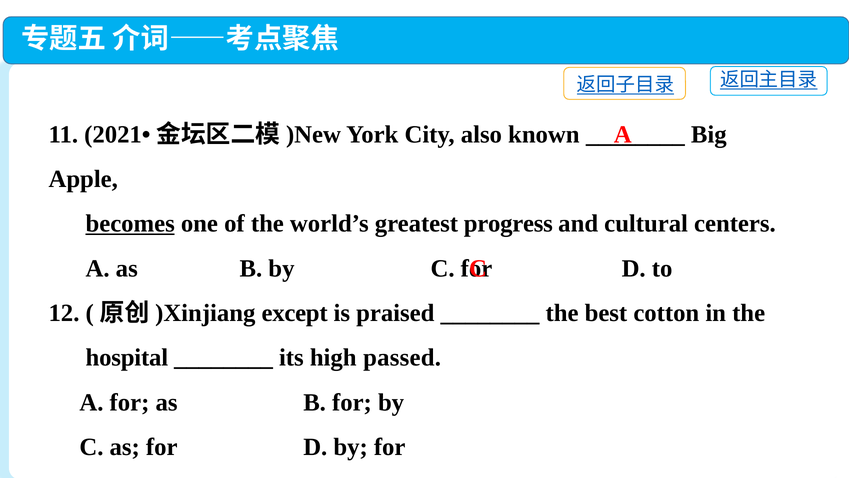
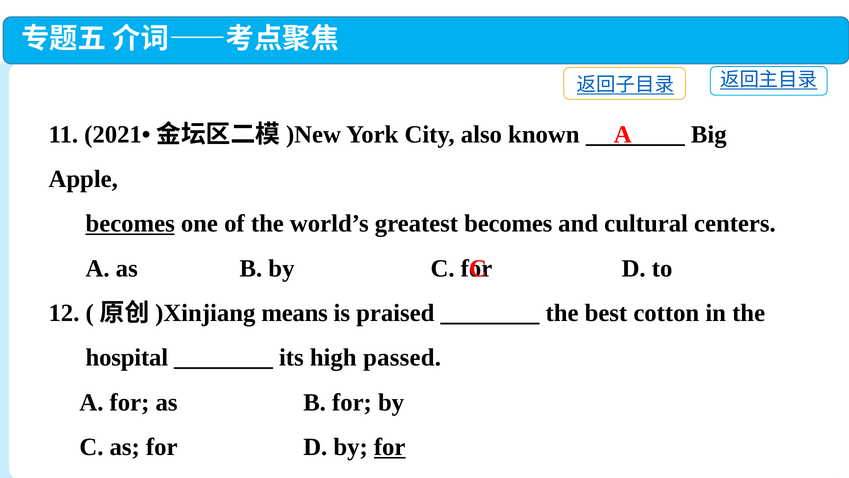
greatest progress: progress -> becomes (508, 224)
except: except -> means (295, 313)
for underline: none -> present (390, 447)
